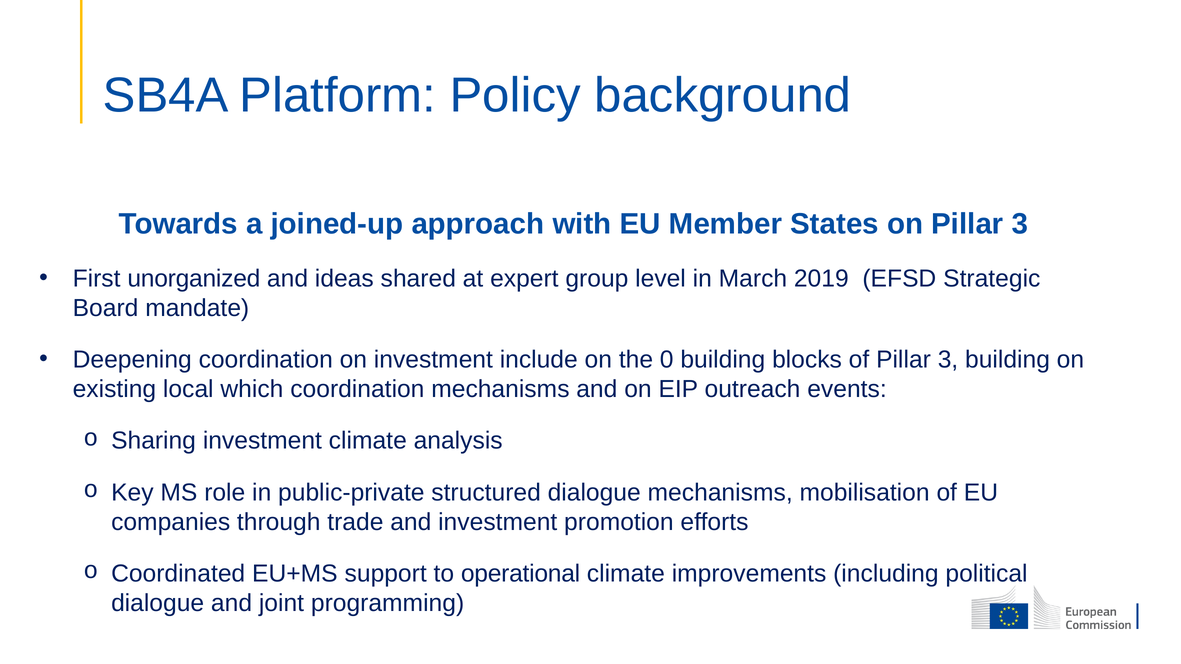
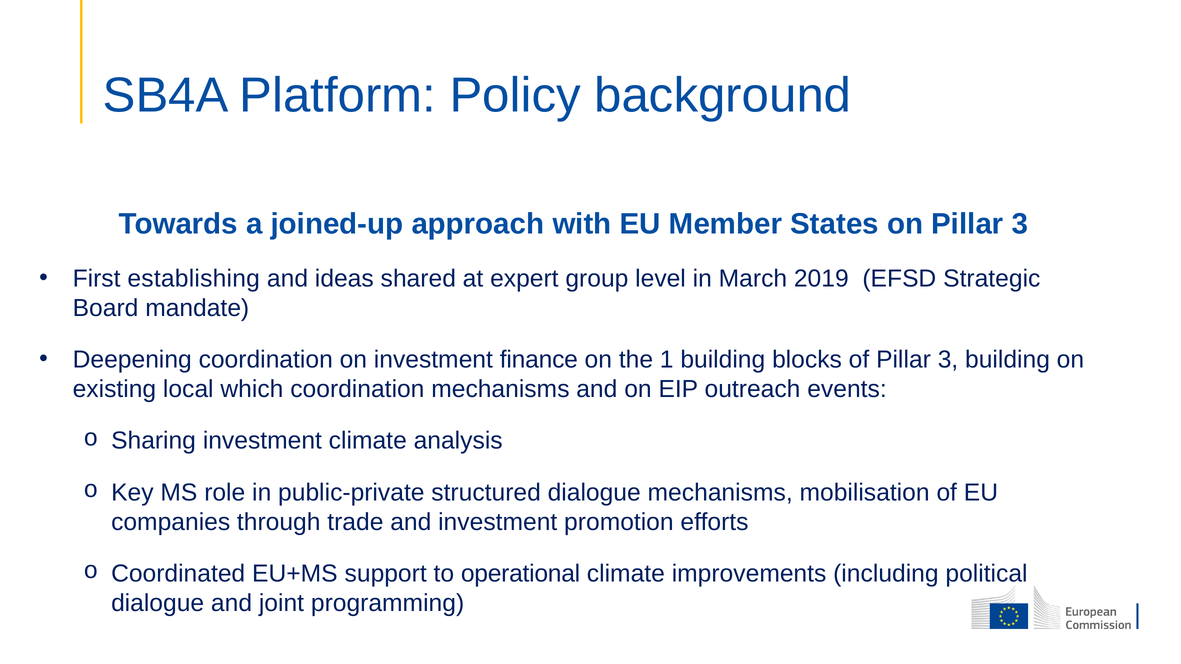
unorganized: unorganized -> establishing (194, 279)
include: include -> finance (539, 360)
0: 0 -> 1 (667, 360)
